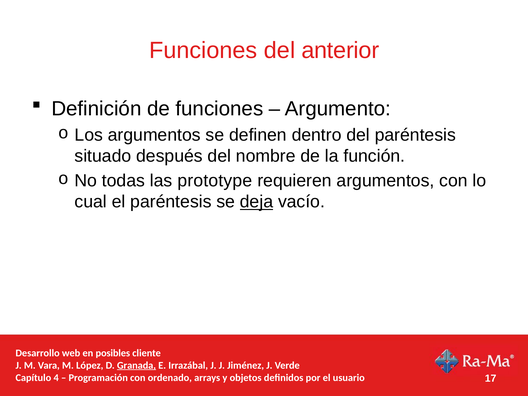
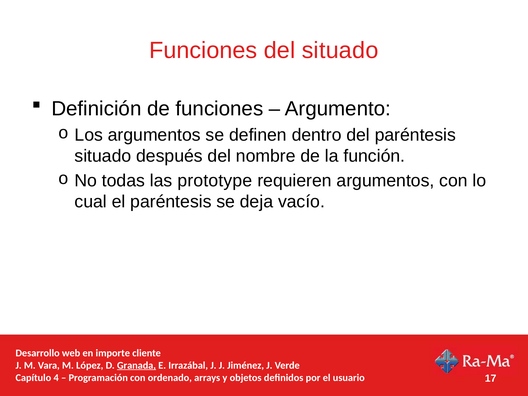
del anterior: anterior -> situado (340, 50)
deja underline: present -> none (256, 202)
posibles: posibles -> importe (113, 353)
